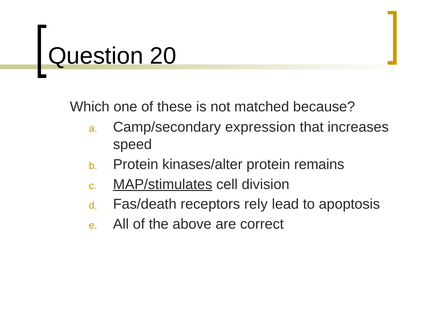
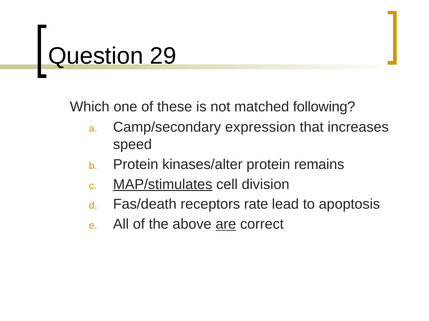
20: 20 -> 29 (163, 56)
because: because -> following (324, 107)
rely: rely -> rate (256, 205)
are underline: none -> present (226, 225)
